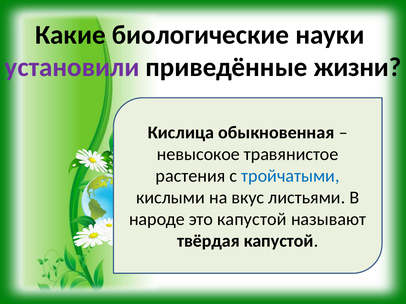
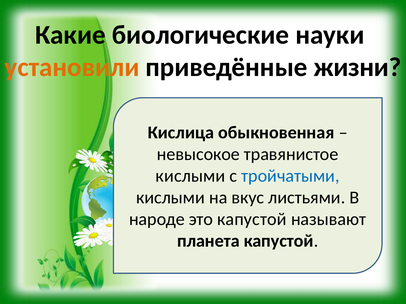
установили colour: purple -> orange (72, 67)
растения: растения -> кислыми (191, 176)
твёрдая: твёрдая -> планета (208, 241)
